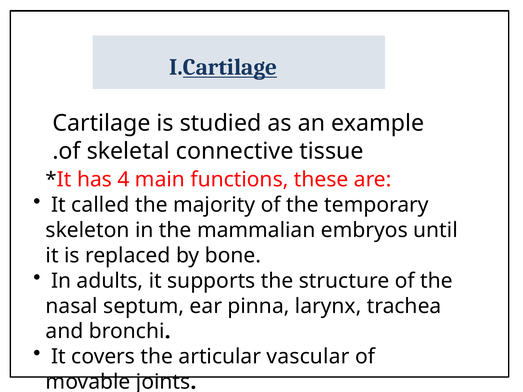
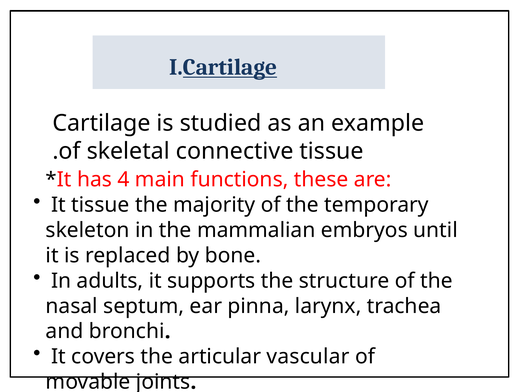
It called: called -> tissue (100, 205)
